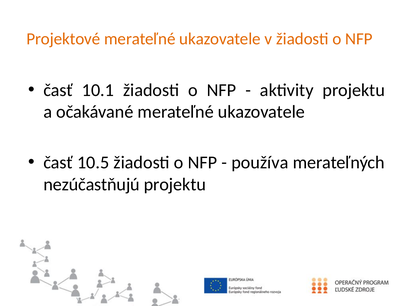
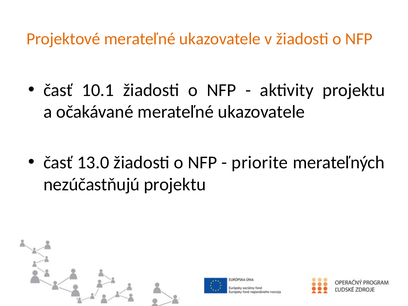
10.5: 10.5 -> 13.0 (93, 163)
používa: používa -> priorite (260, 163)
